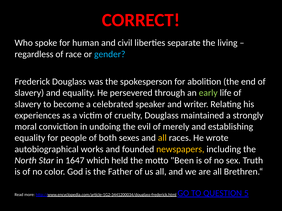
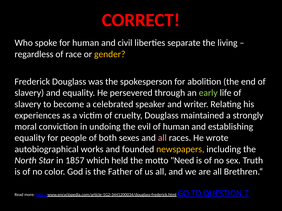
gender colour: light blue -> yellow (110, 54)
of merely: merely -> human (176, 127)
all colour: yellow -> pink (162, 138)
1647: 1647 -> 1857 (75, 161)
Been: Been -> Need (182, 161)
5: 5 -> 7 (246, 194)
